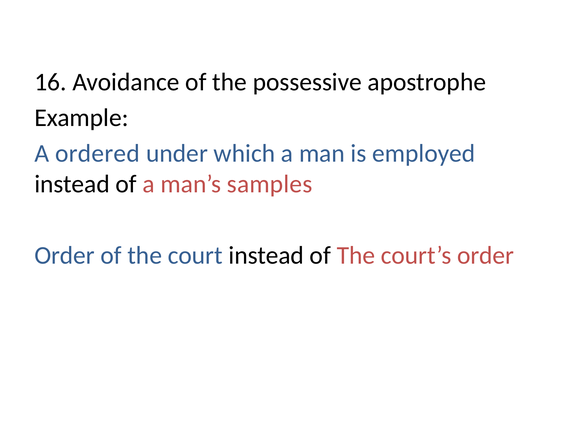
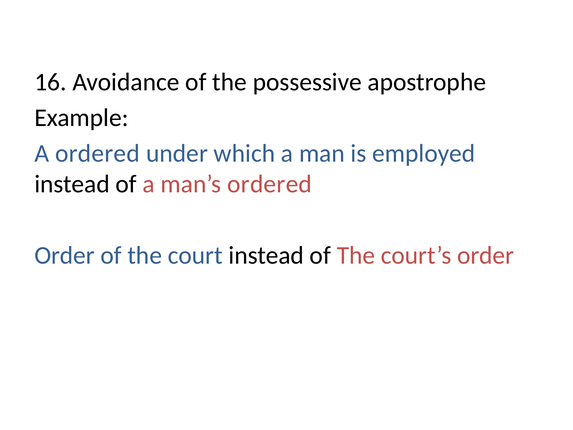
man’s samples: samples -> ordered (270, 184)
